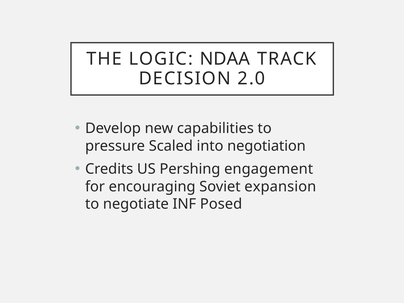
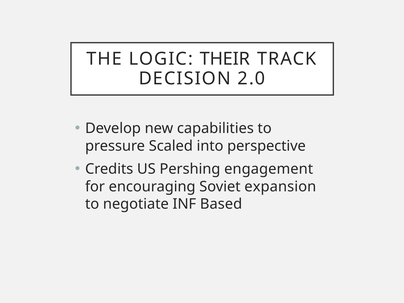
NDAA: NDAA -> THEIR (225, 59)
negotiation: negotiation -> perspective (267, 146)
Posed: Posed -> Based (221, 204)
